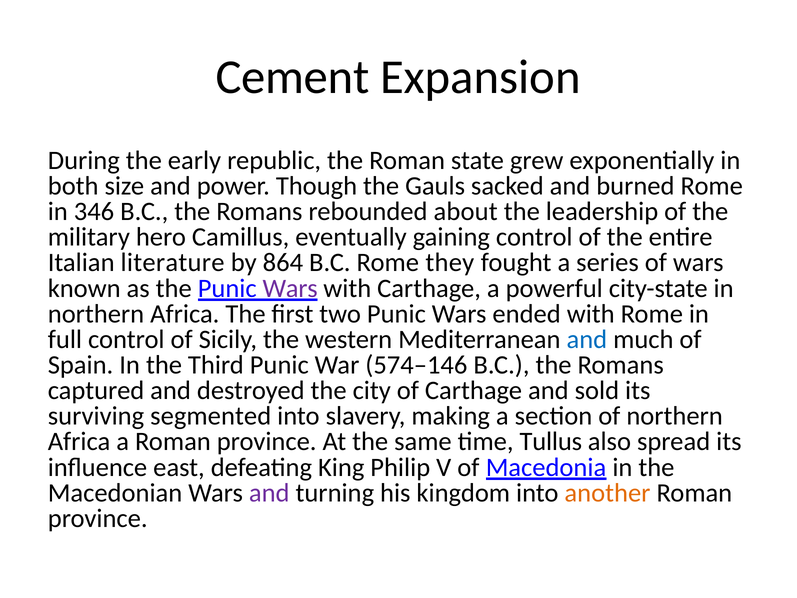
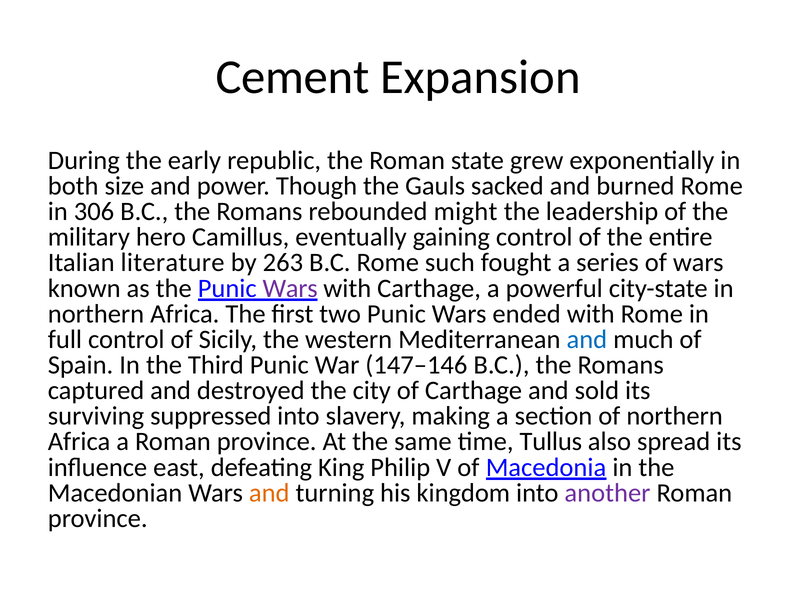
346: 346 -> 306 (94, 211)
about: about -> might (466, 211)
864: 864 -> 263 (283, 262)
they: they -> such (450, 262)
574–146: 574–146 -> 147–146 (416, 365)
segmented: segmented -> suppressed (211, 416)
and colour: purple -> orange (269, 493)
another colour: orange -> purple (607, 493)
